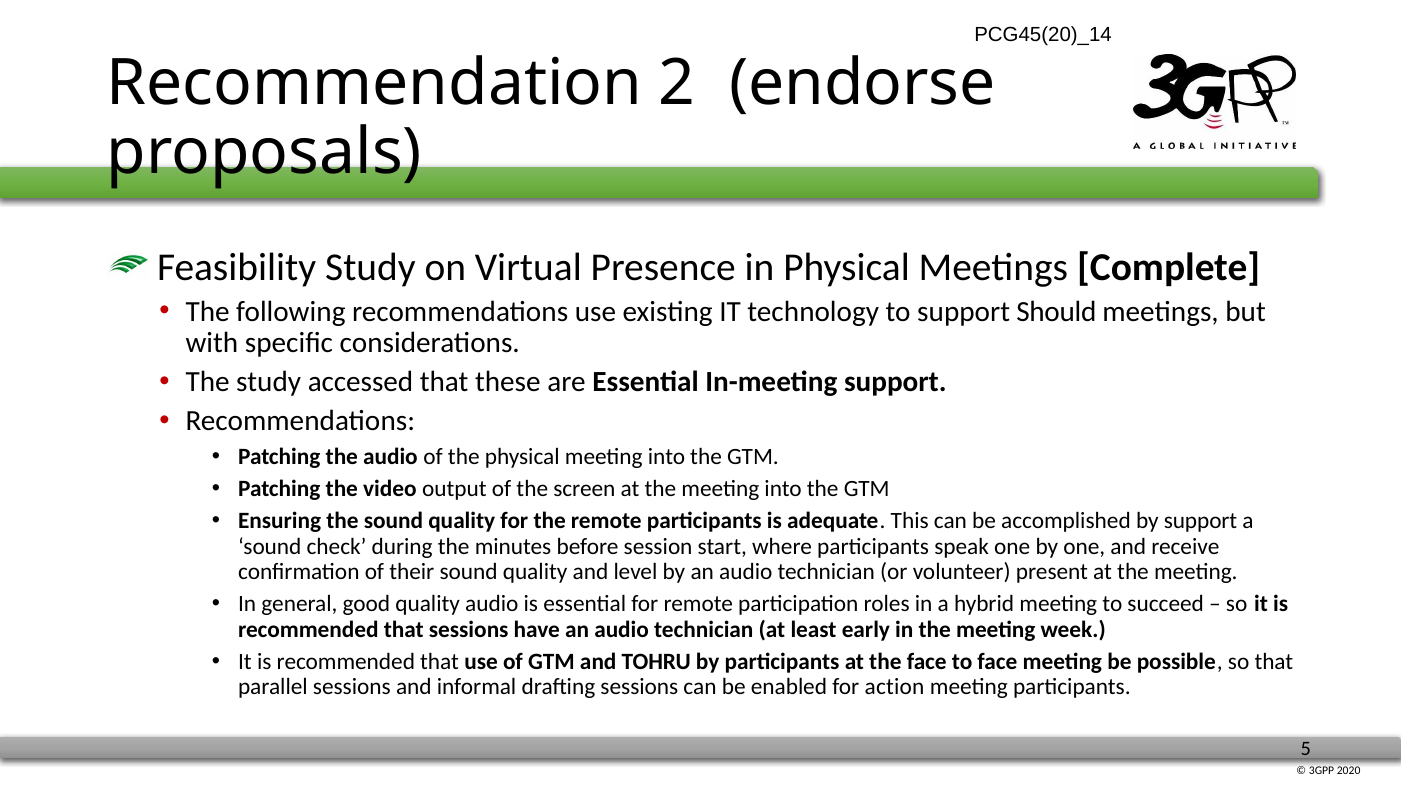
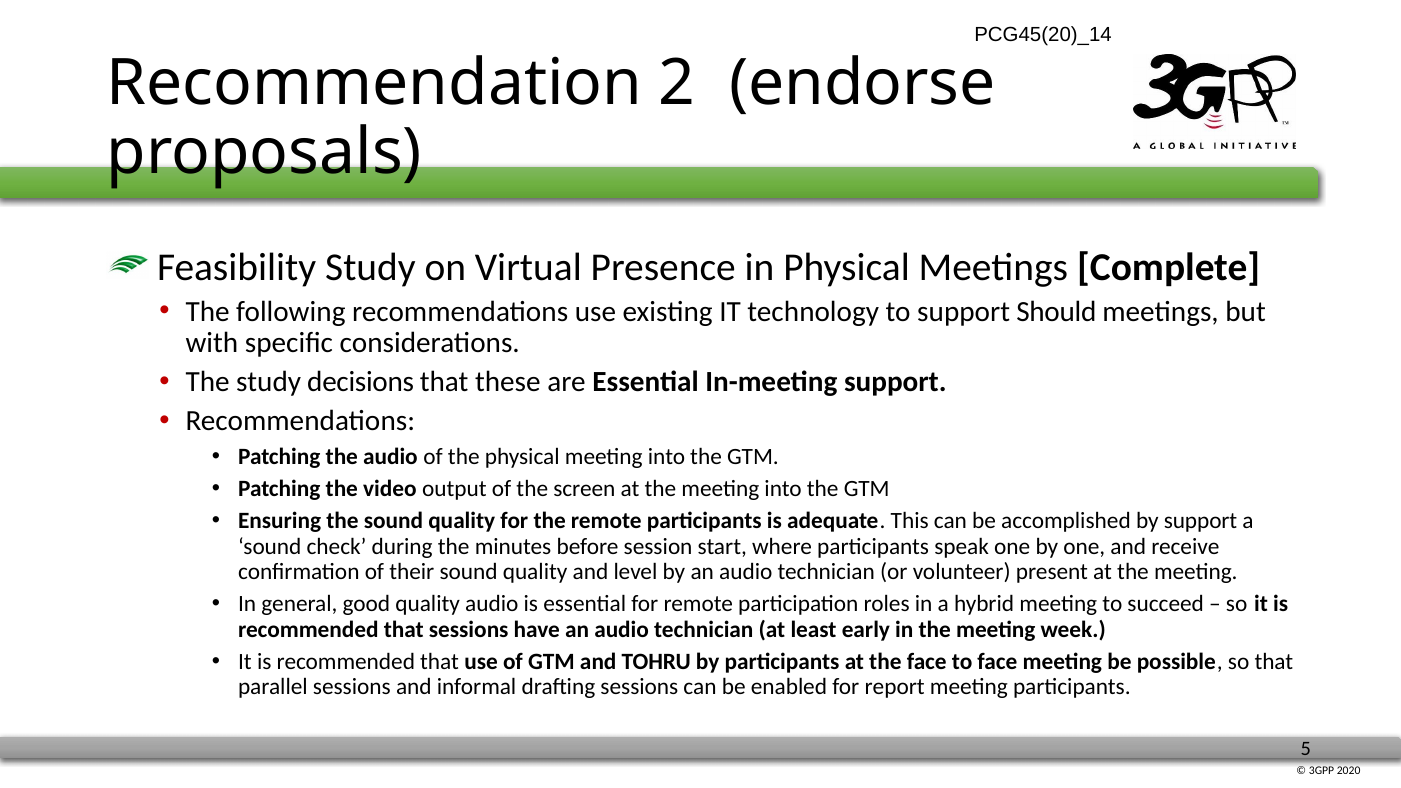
accessed: accessed -> decisions (361, 382)
action: action -> report (895, 687)
